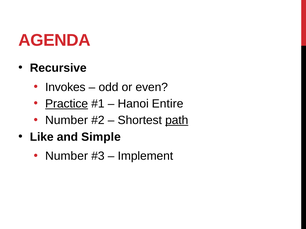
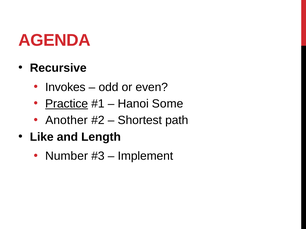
Entire: Entire -> Some (168, 104)
Number: Number -> Another (67, 121)
path underline: present -> none (177, 121)
Simple: Simple -> Length (101, 137)
